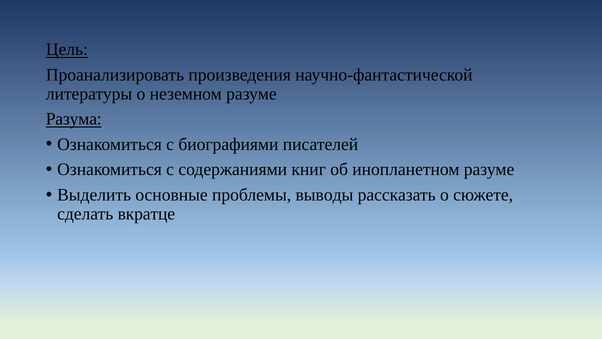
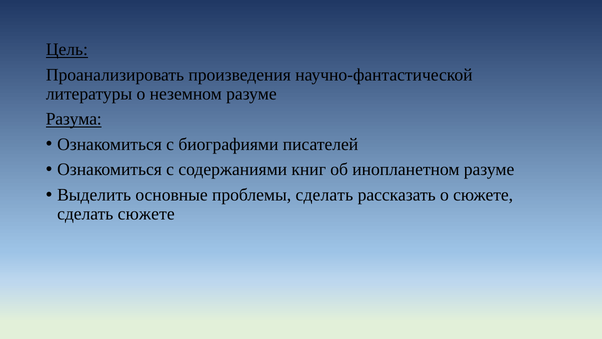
проблемы выводы: выводы -> сделать (324, 195)
сделать вкратце: вкратце -> сюжете (146, 214)
